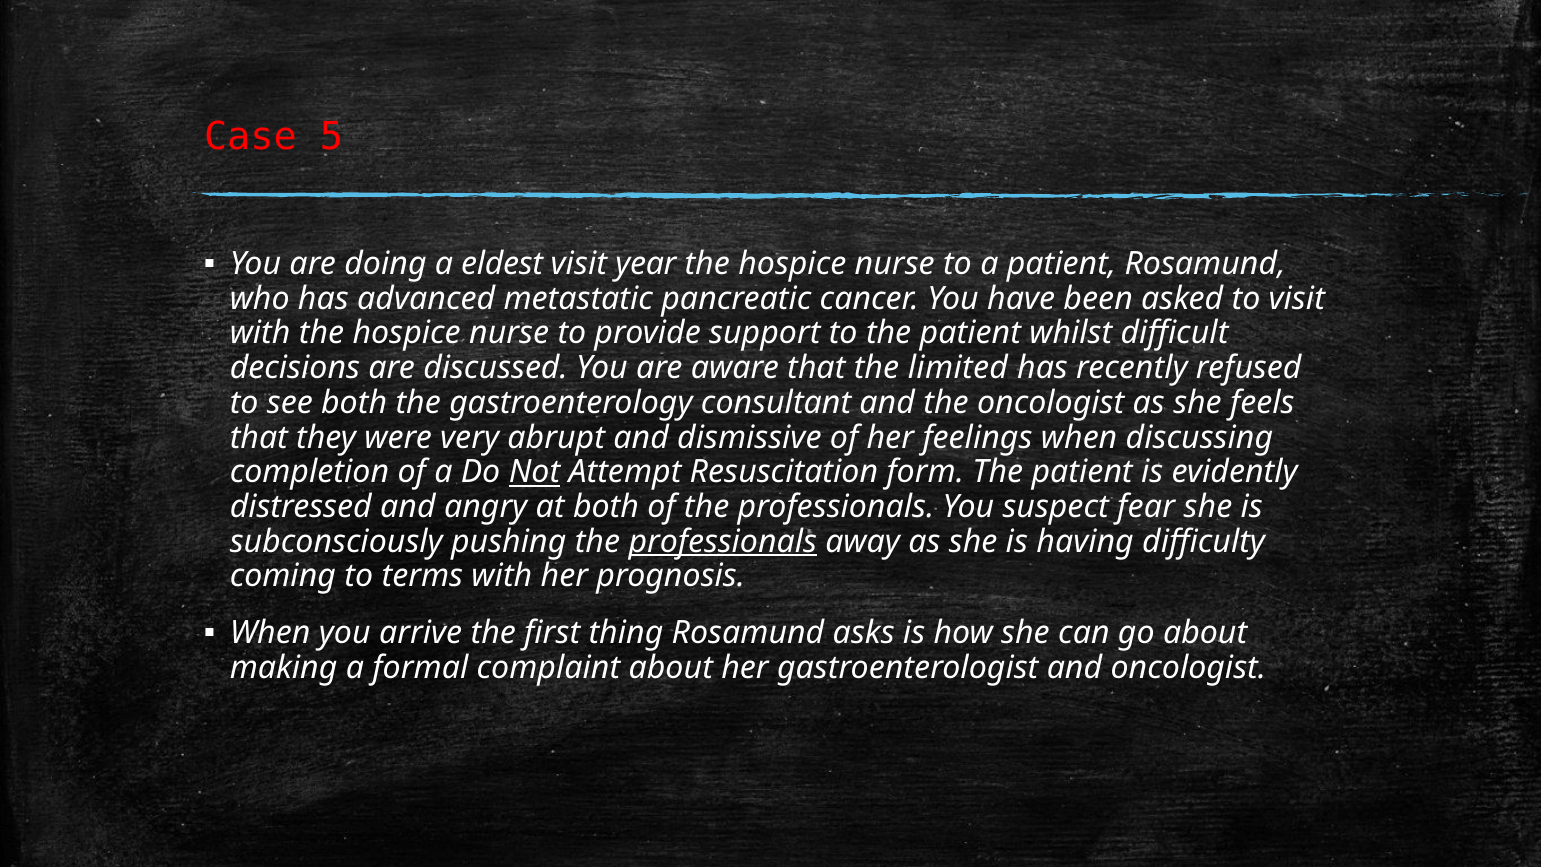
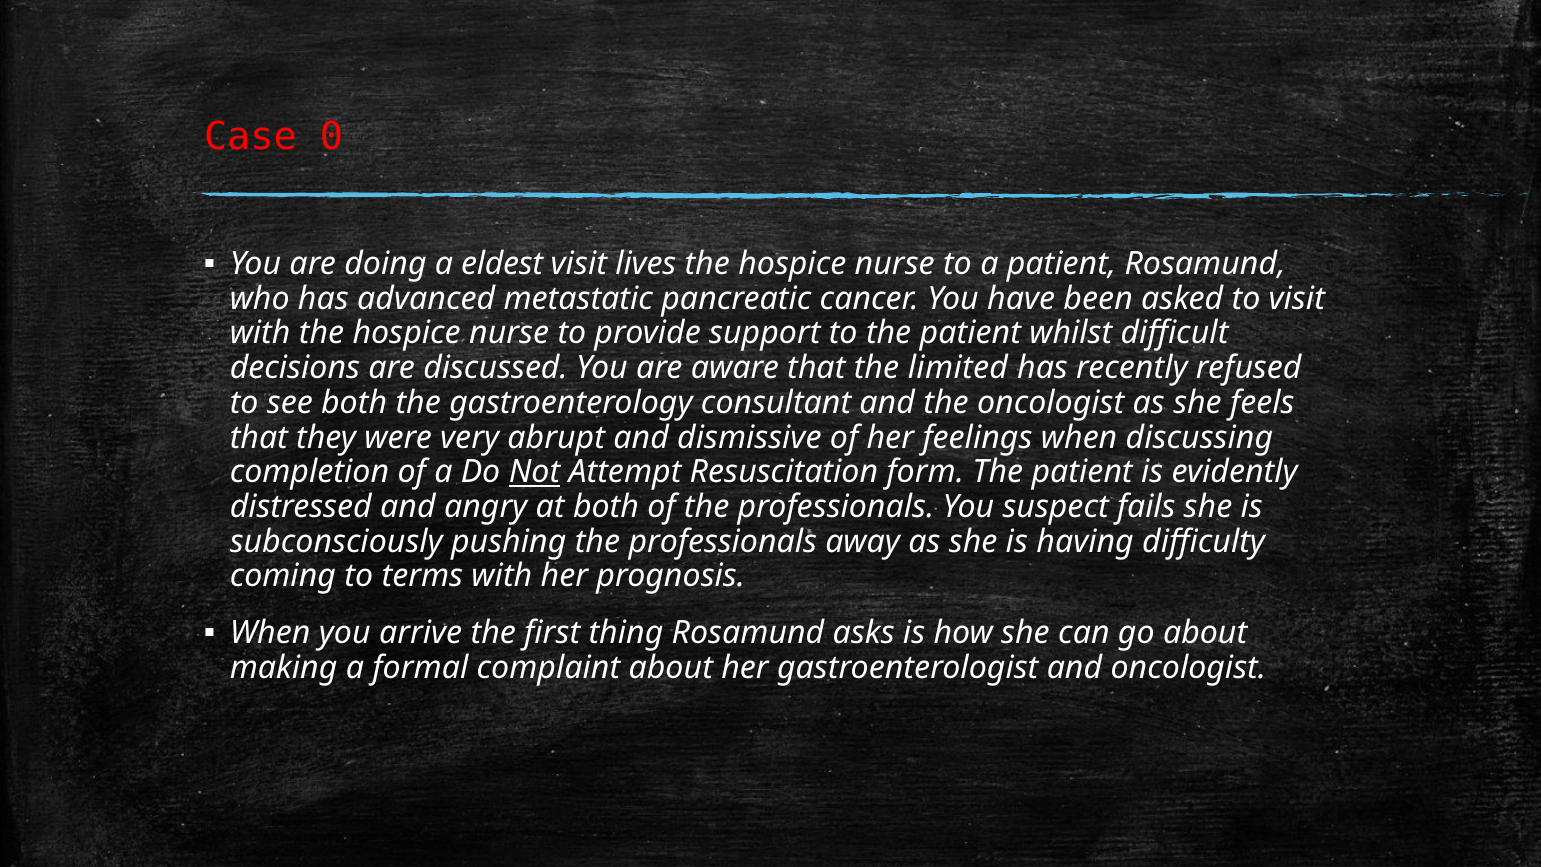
5: 5 -> 0 (332, 137)
year: year -> lives (646, 264)
fear: fear -> fails (1146, 507)
professionals underline: present -> none (723, 542)
